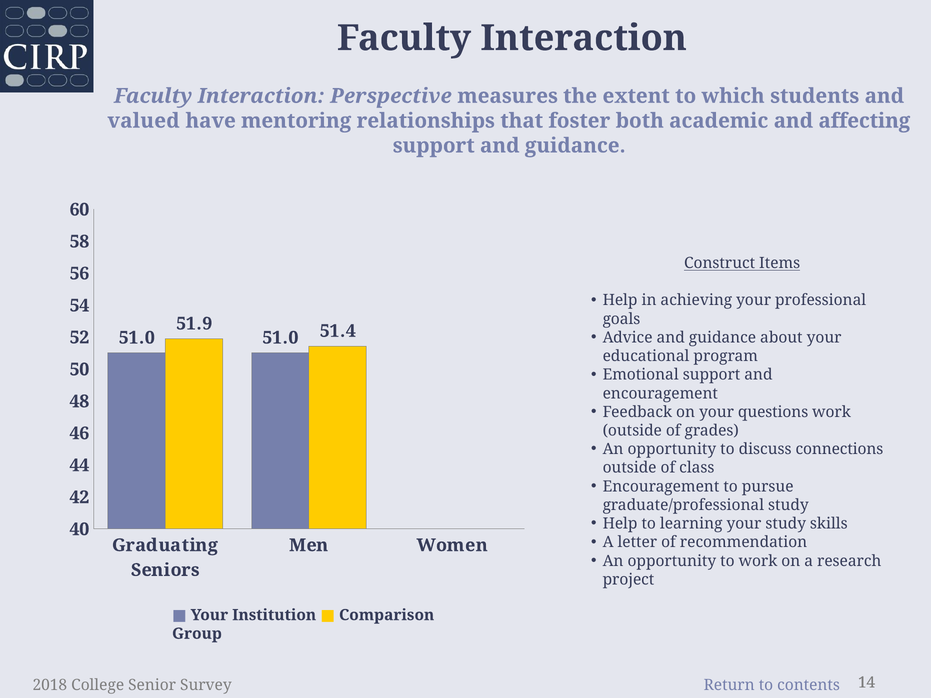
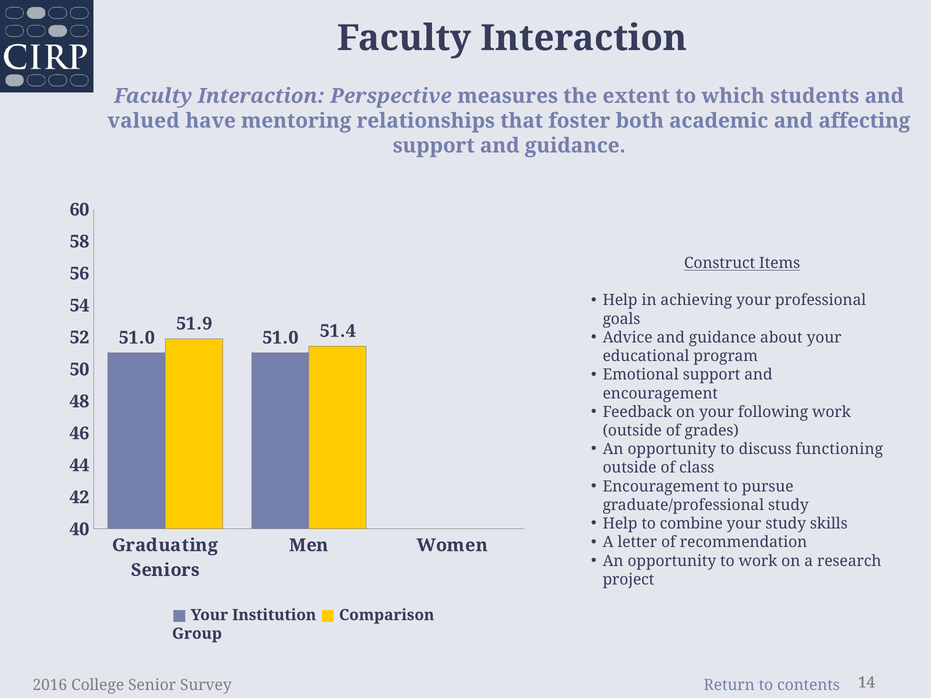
questions: questions -> following (773, 412)
connections: connections -> functioning (839, 449)
learning: learning -> combine (691, 524)
2018: 2018 -> 2016 (50, 685)
